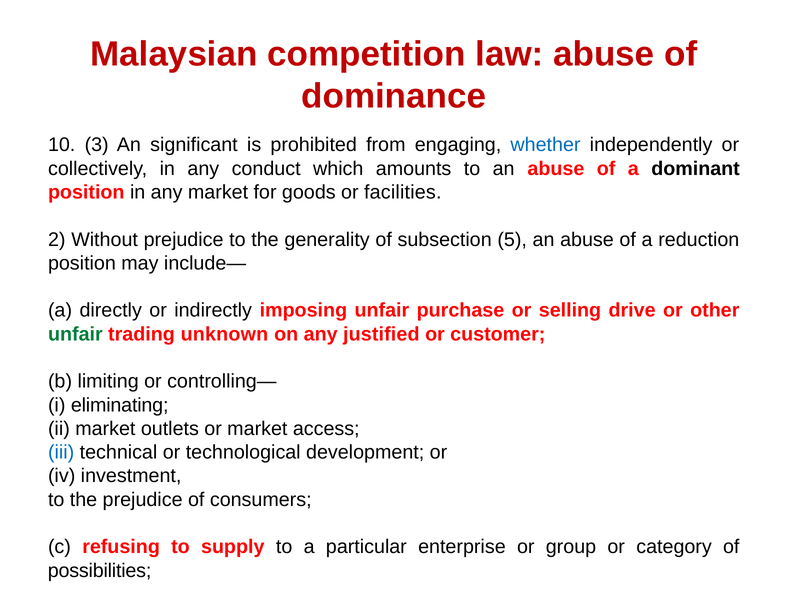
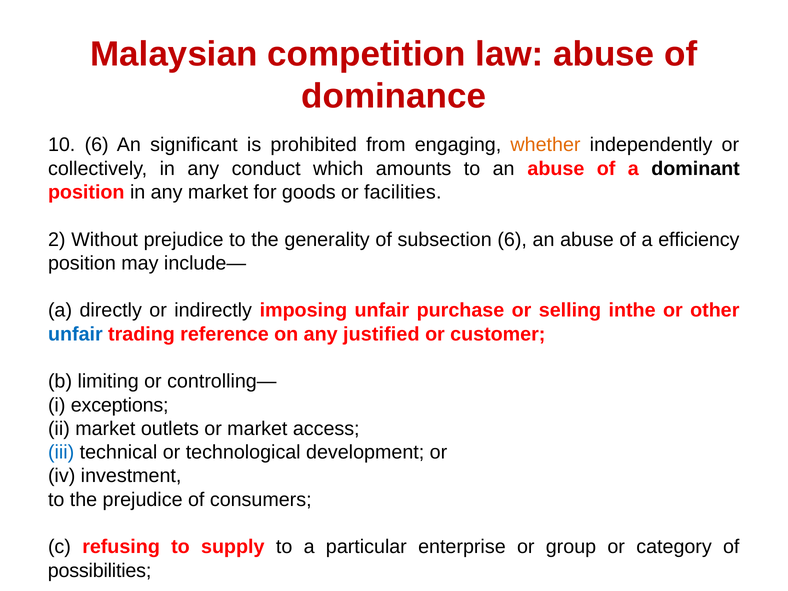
10 3: 3 -> 6 (97, 145)
whether colour: blue -> orange (546, 145)
subsection 5: 5 -> 6 (512, 240)
reduction: reduction -> efficiency (699, 240)
drive: drive -> inthe (632, 310)
unfair colour: green -> blue (75, 334)
unknown: unknown -> reference (224, 334)
eliminating: eliminating -> exceptions (120, 405)
